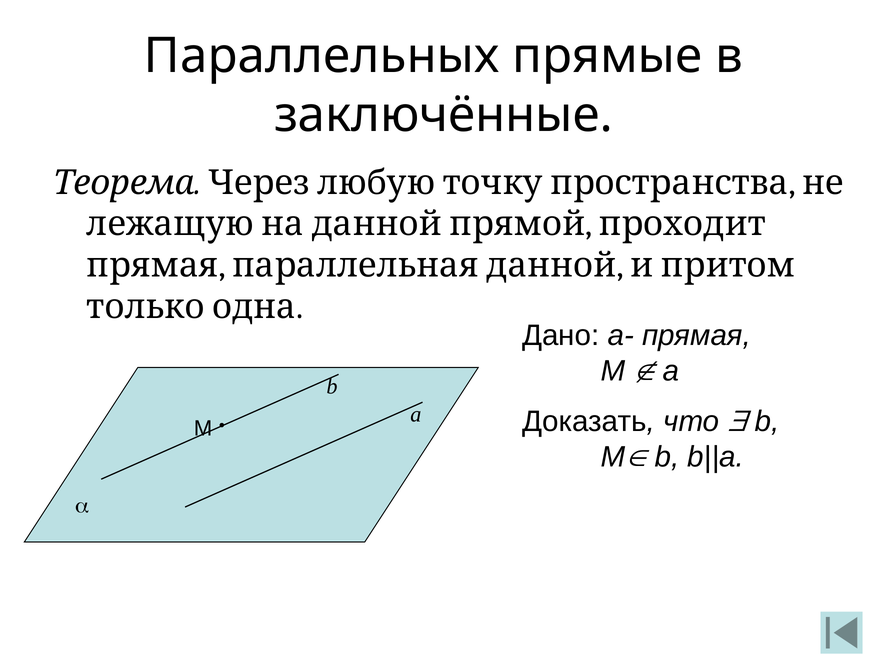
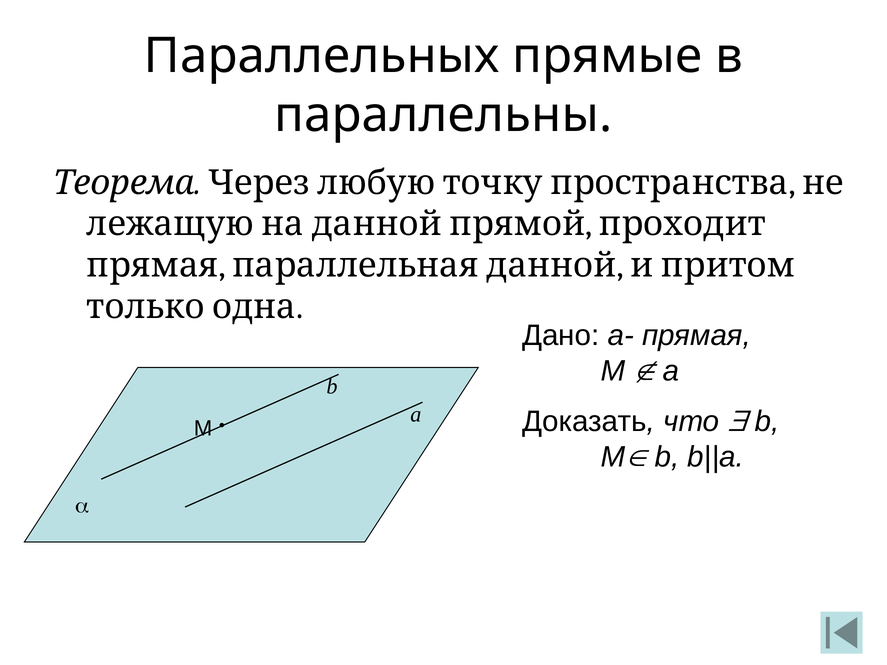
заключённые: заключённые -> параллельны (443, 115)
